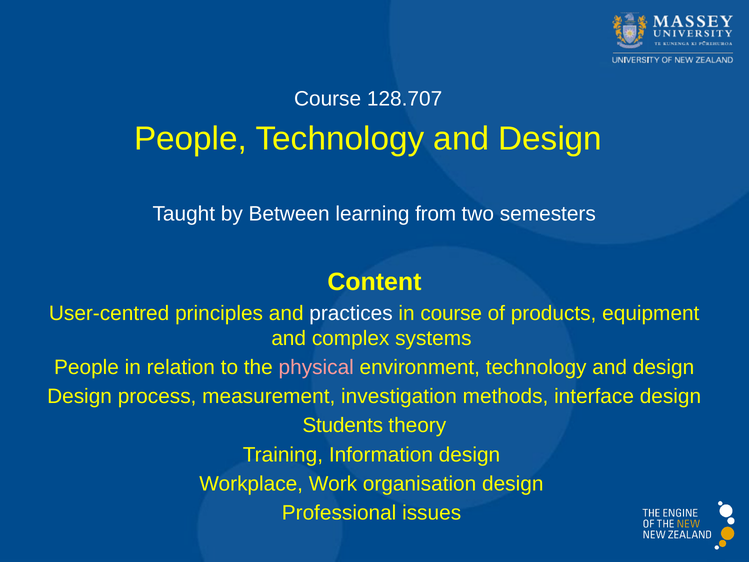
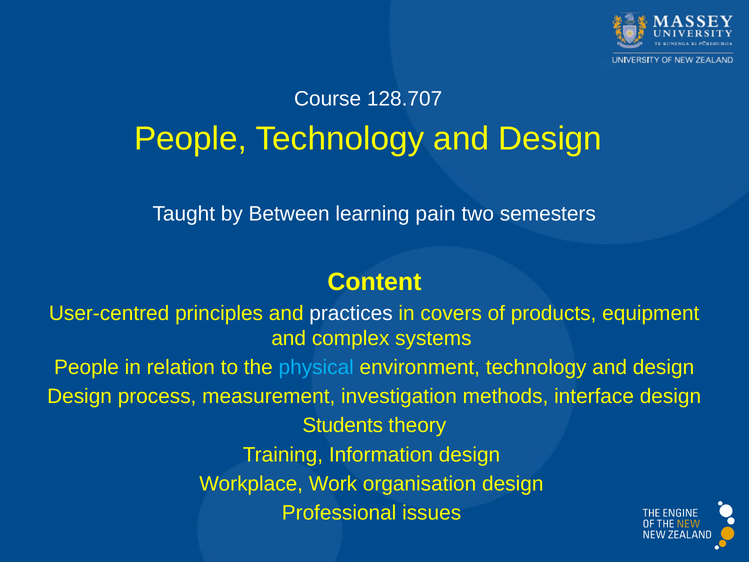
from: from -> pain (435, 214)
in course: course -> covers (451, 313)
physical colour: pink -> light blue (316, 367)
